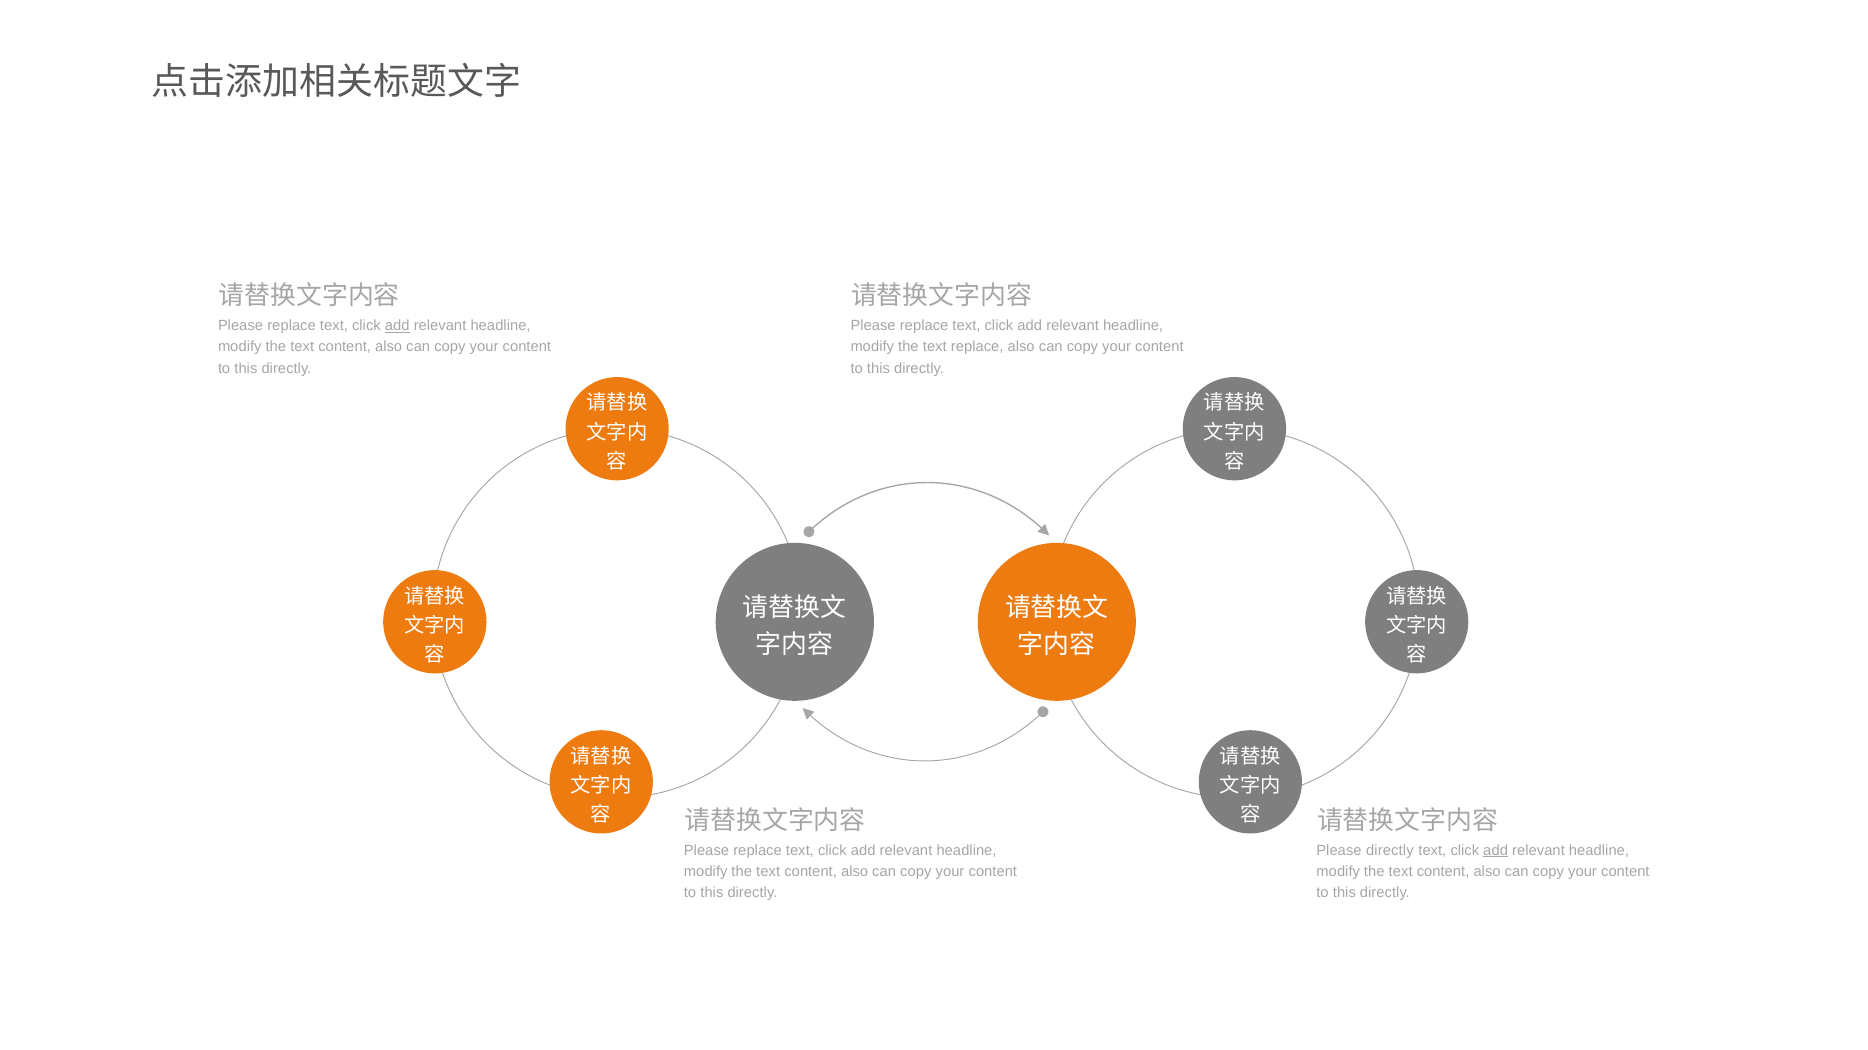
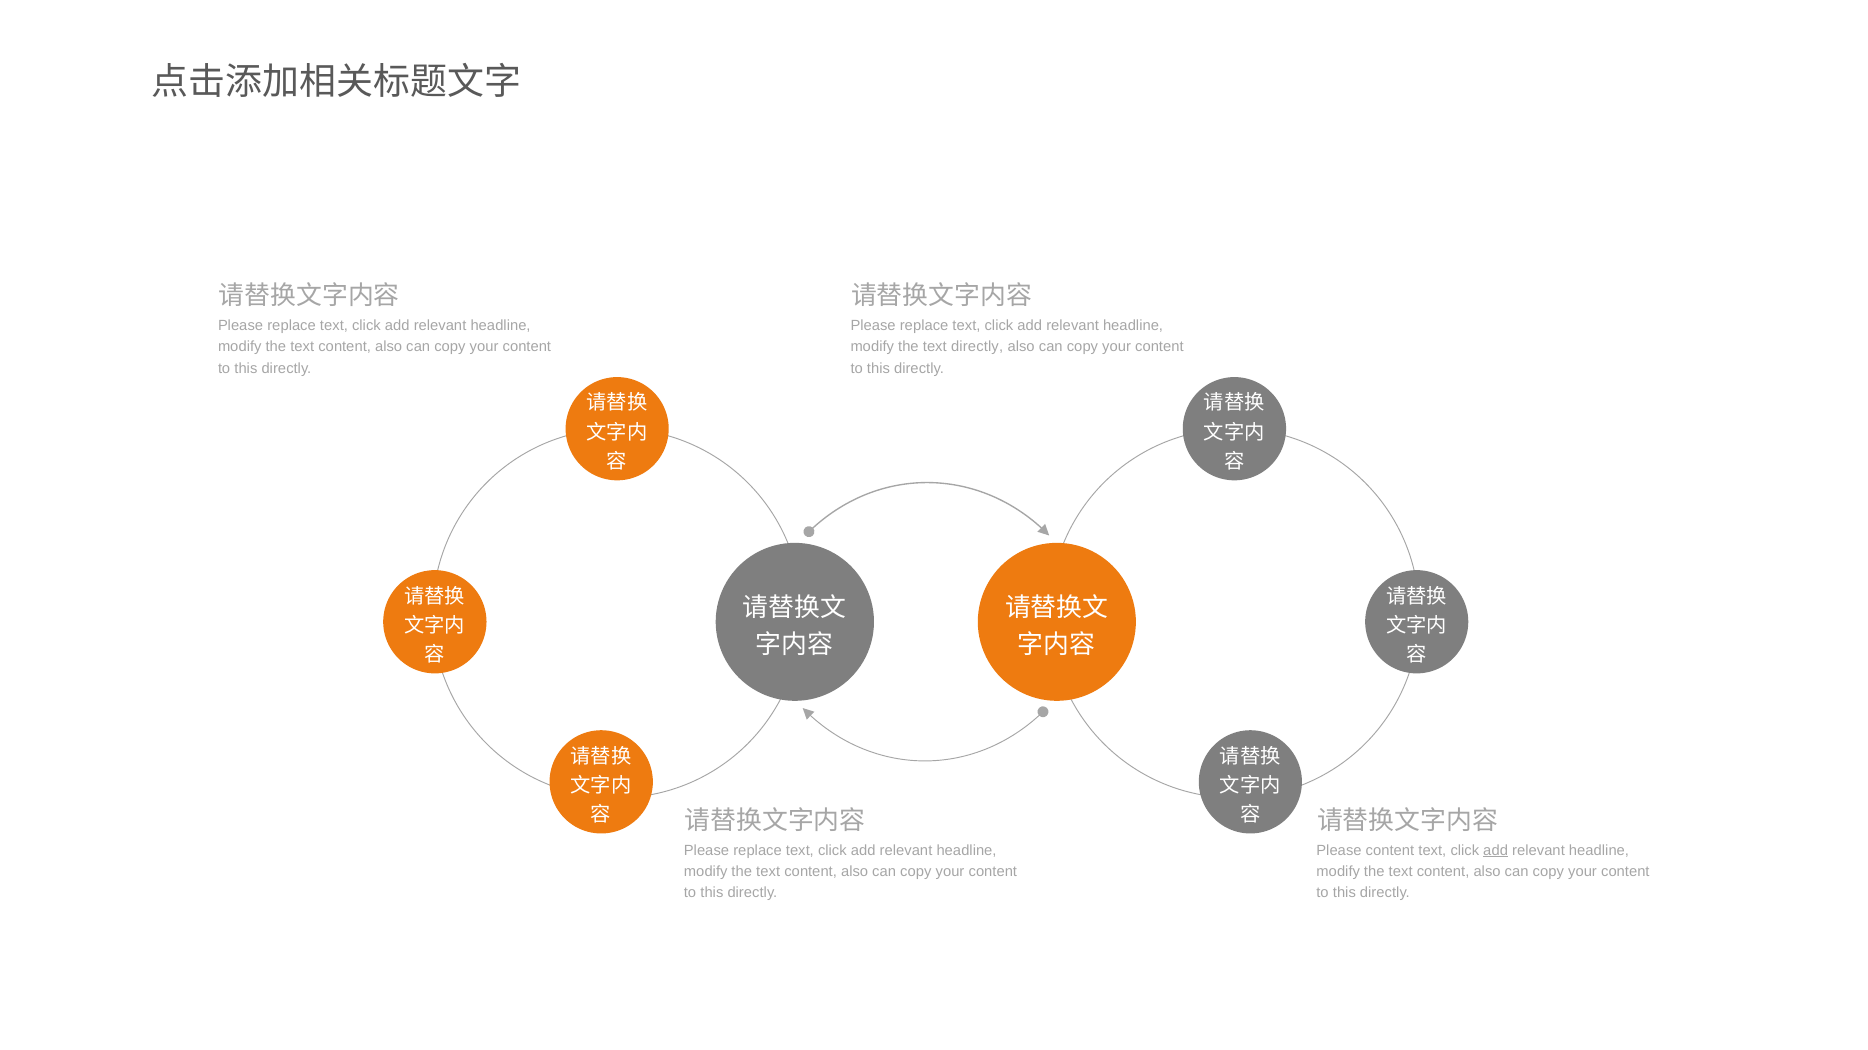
add underline: present -> none (397, 326)
text replace: replace -> directly (977, 347)
Please directly: directly -> content (1390, 851)
